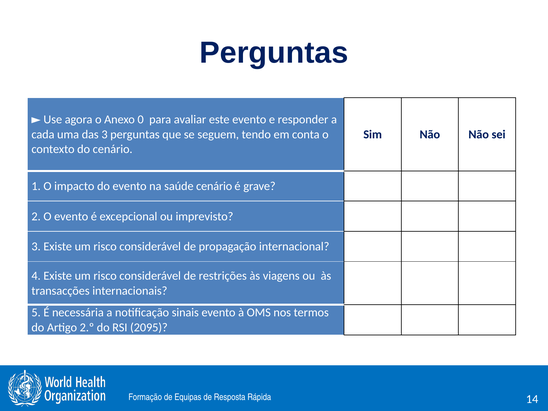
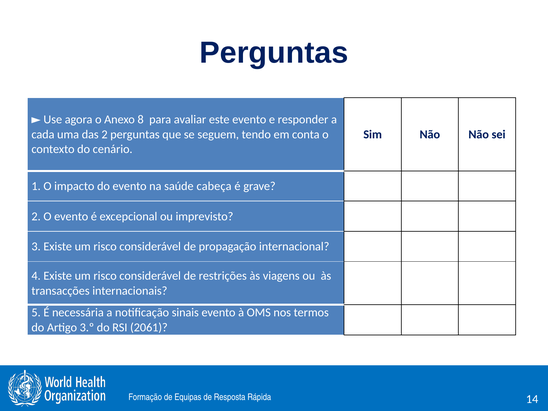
0: 0 -> 8 (141, 119)
das 3: 3 -> 2 (105, 134)
saúde cenário: cenário -> cabeça (214, 186)
2.º: 2.º -> 3.º (87, 327)
2095: 2095 -> 2061 (149, 327)
